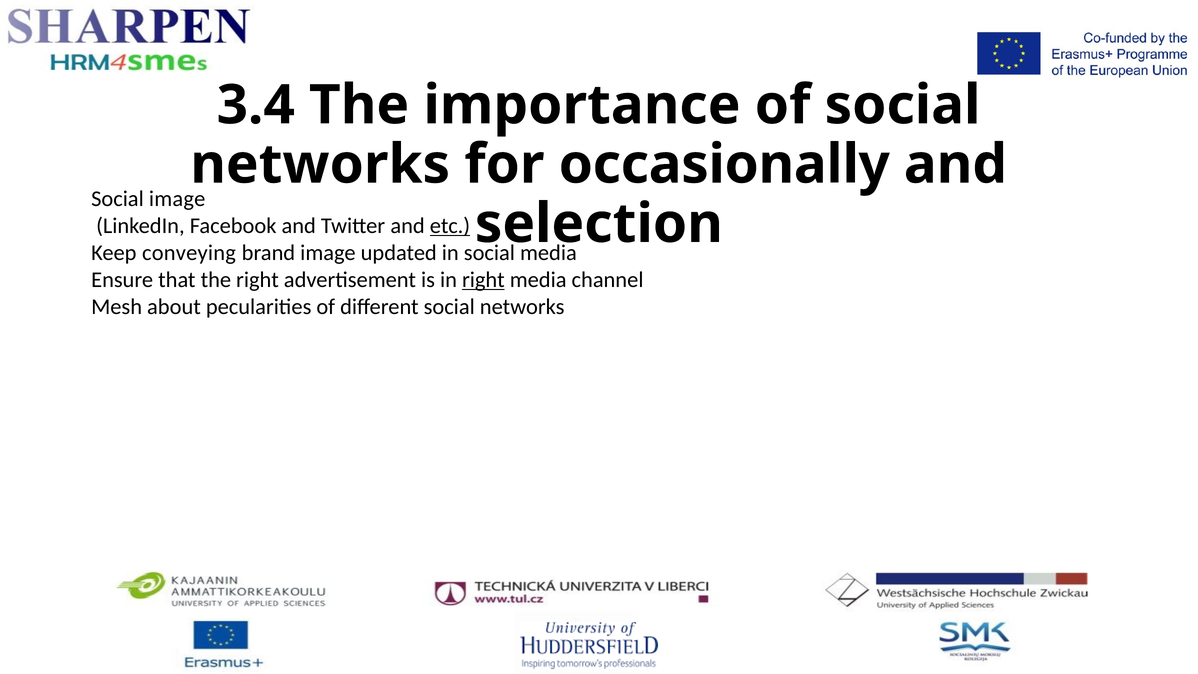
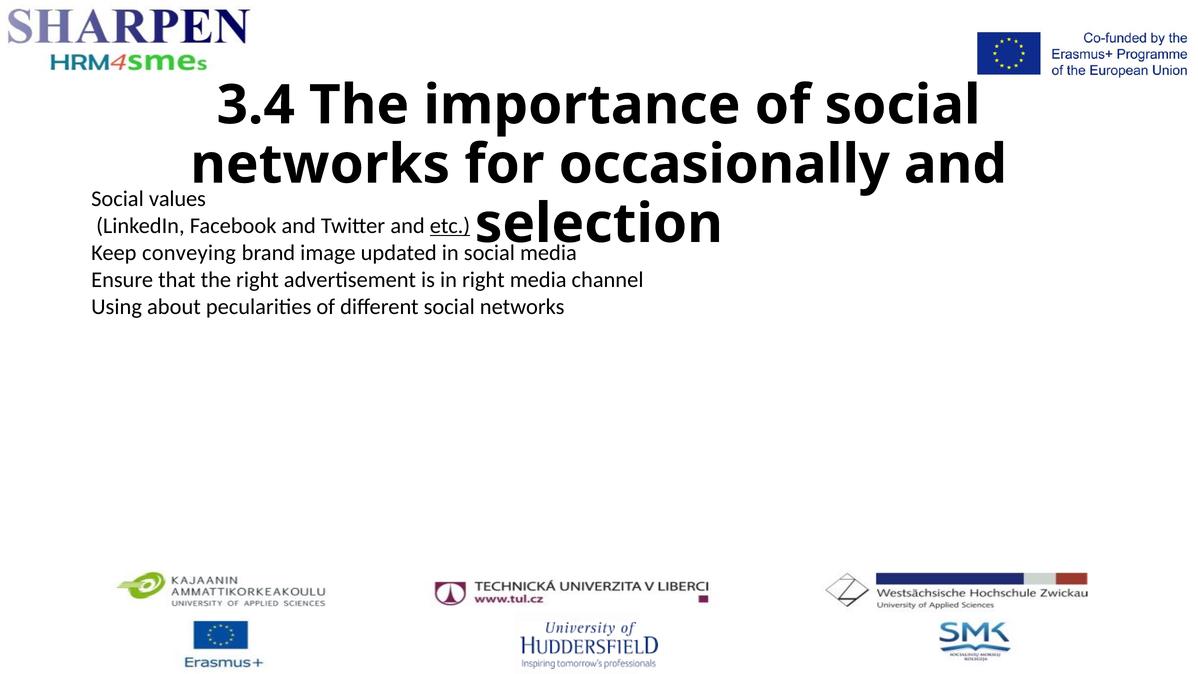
Social image: image -> values (177, 199)
right underline: present -> none (483, 280)
Mesh: Mesh -> Using (117, 307)
